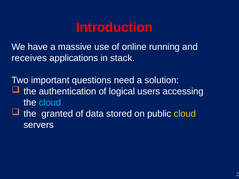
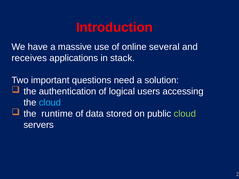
running: running -> several (164, 47)
granted: granted -> runtime (57, 114)
cloud colour: yellow -> light green (185, 114)
